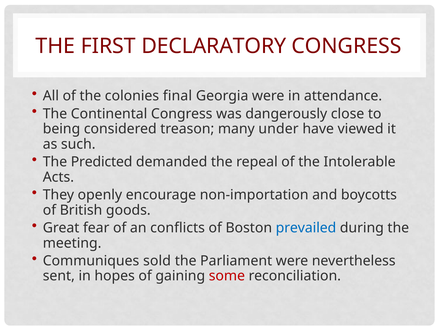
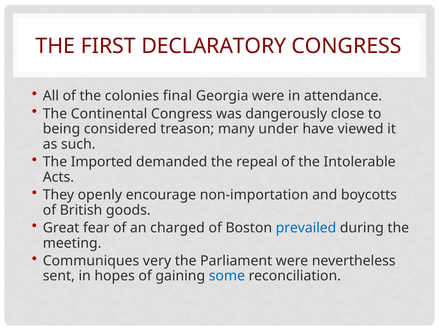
Predicted: Predicted -> Imported (102, 162)
conflicts: conflicts -> charged (178, 227)
sold: sold -> very (157, 260)
some colour: red -> blue (227, 275)
